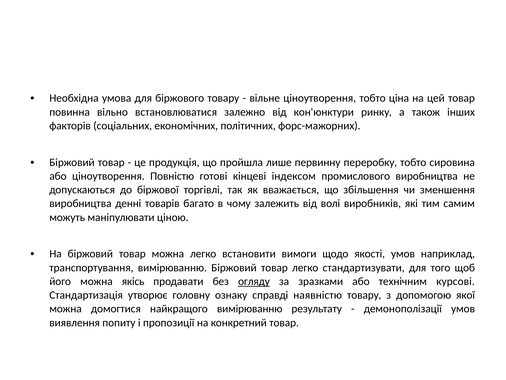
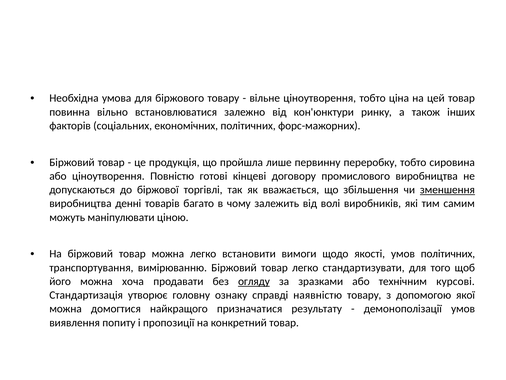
індексом: індексом -> договору (294, 176)
зменшення underline: none -> present (447, 190)
умов наприклад: наприклад -> політичних (448, 254)
якісь: якісь -> хоча (133, 281)
найкращого вимірюванню: вимірюванню -> призначатися (250, 309)
